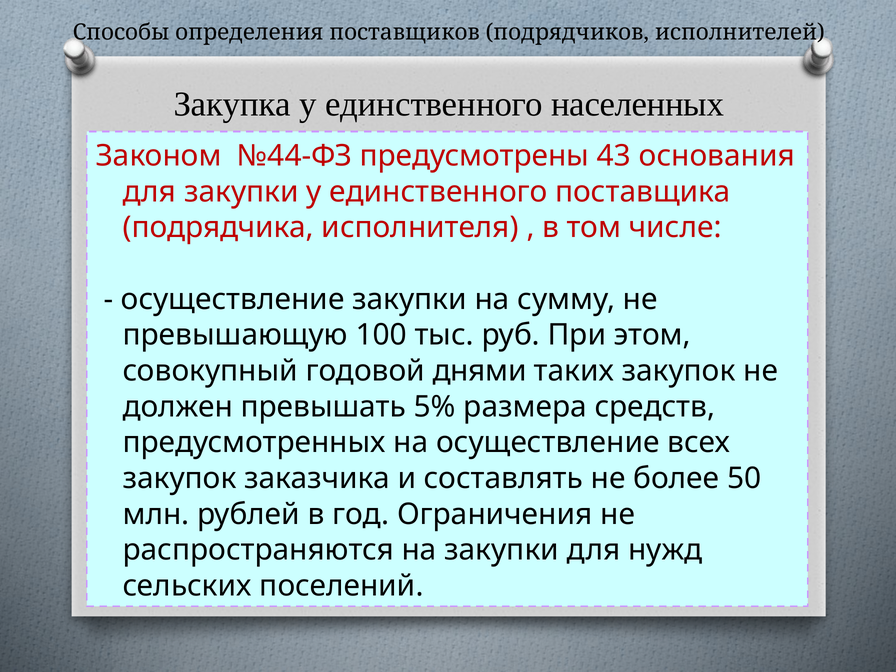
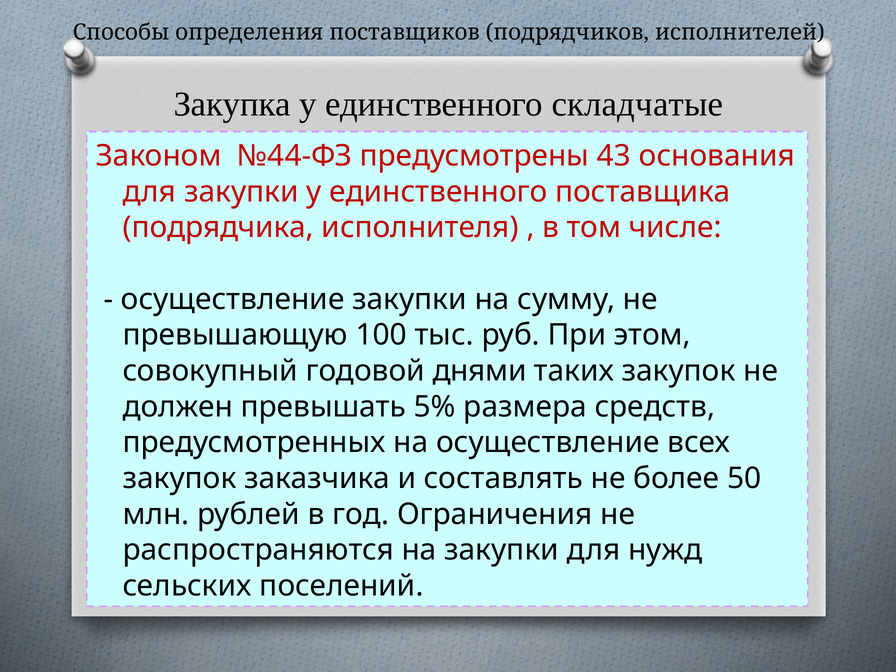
населенных: населенных -> складчатые (637, 104)
